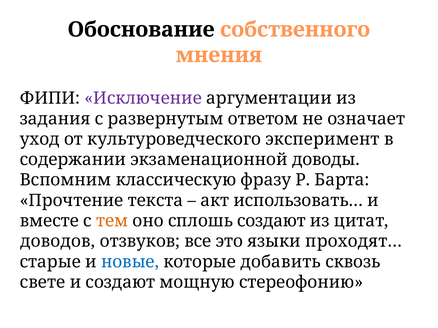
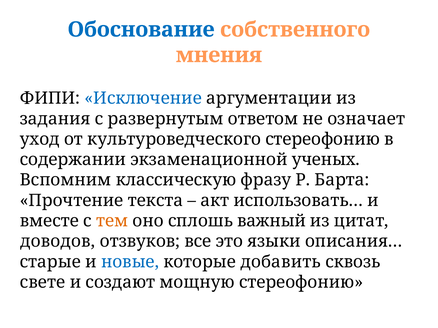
Обоснование colour: black -> blue (141, 30)
Исключение colour: purple -> blue (143, 99)
культуроведческого эксперимент: эксперимент -> стереофонию (323, 139)
доводы: доводы -> ученых (326, 160)
сплошь создают: создают -> важный (272, 221)
проходят…: проходят… -> описания… (354, 242)
